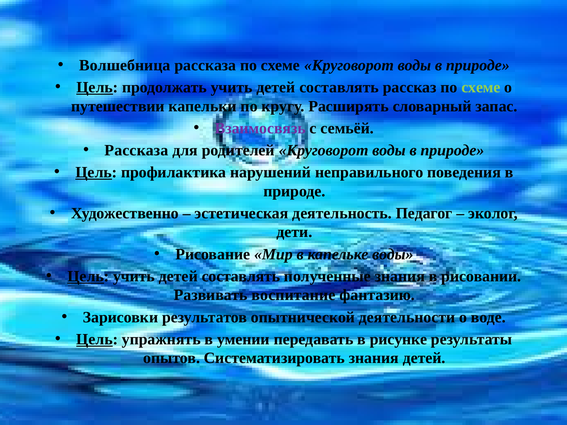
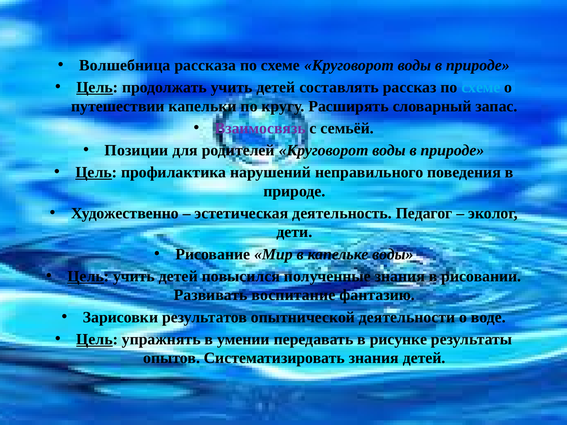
схеме colour: light green -> light blue (481, 87)
Рассказа: Рассказа -> Позиции (136, 150)
Цель учить детей составлять: составлять -> повысился (241, 276)
